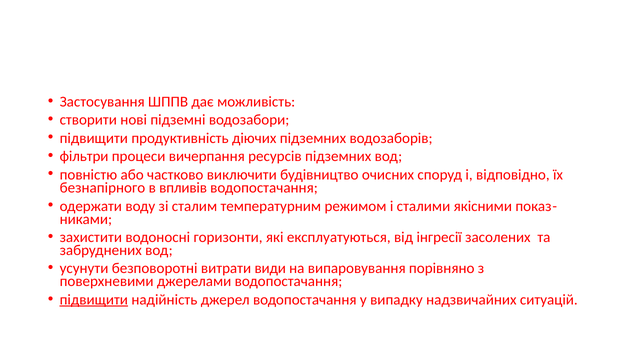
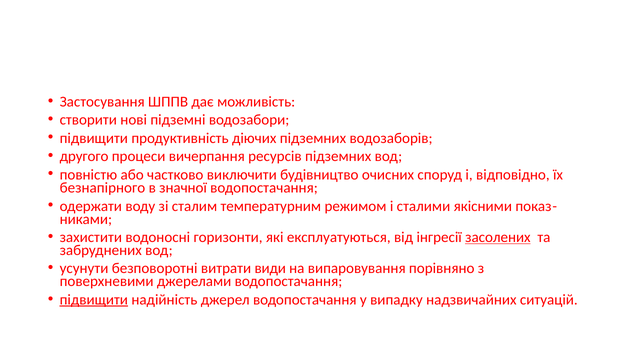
фільтри: фільтри -> другого (84, 156)
впливів: впливів -> значної (183, 188)
засолених underline: none -> present (498, 237)
